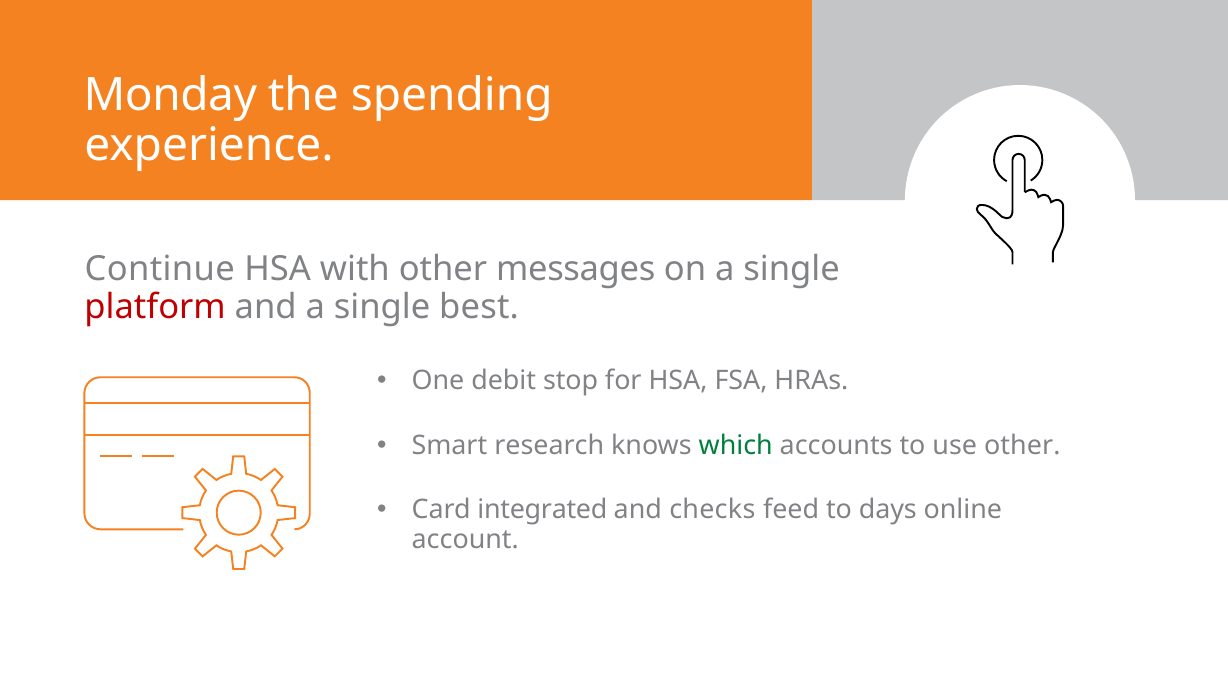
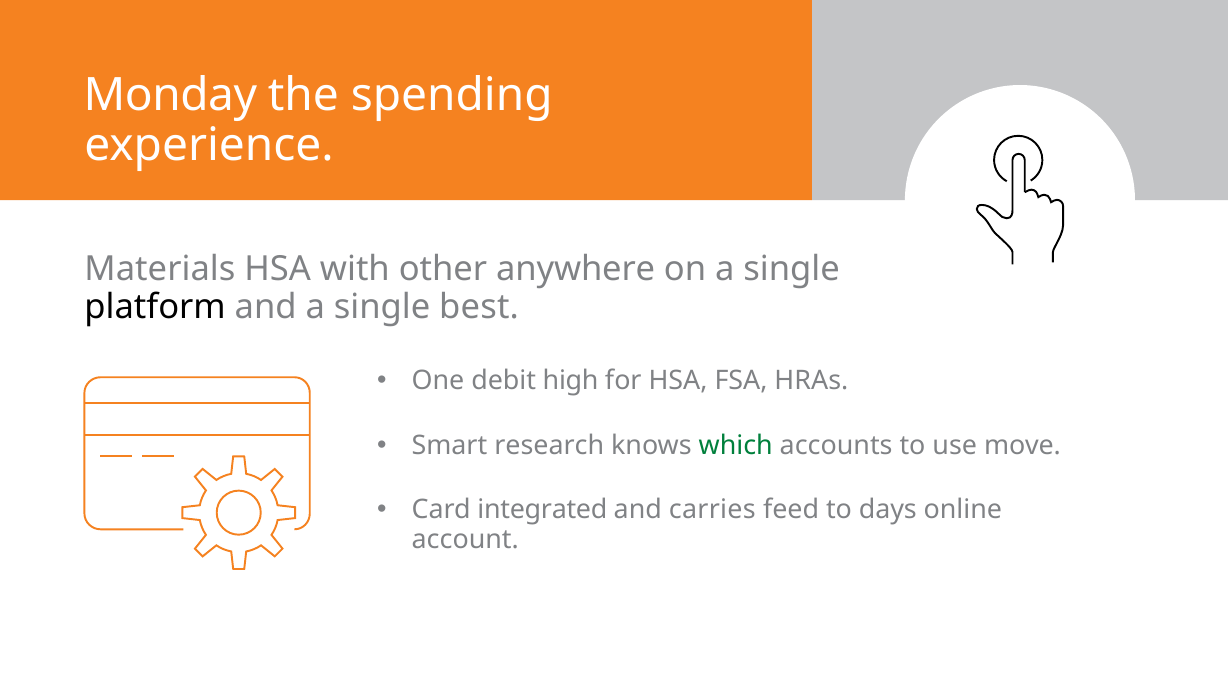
Continue: Continue -> Materials (160, 269)
messages: messages -> anywhere (576, 269)
platform colour: red -> black (155, 307)
stop: stop -> high (571, 380)
use other: other -> move (1022, 445)
checks: checks -> carries (712, 510)
